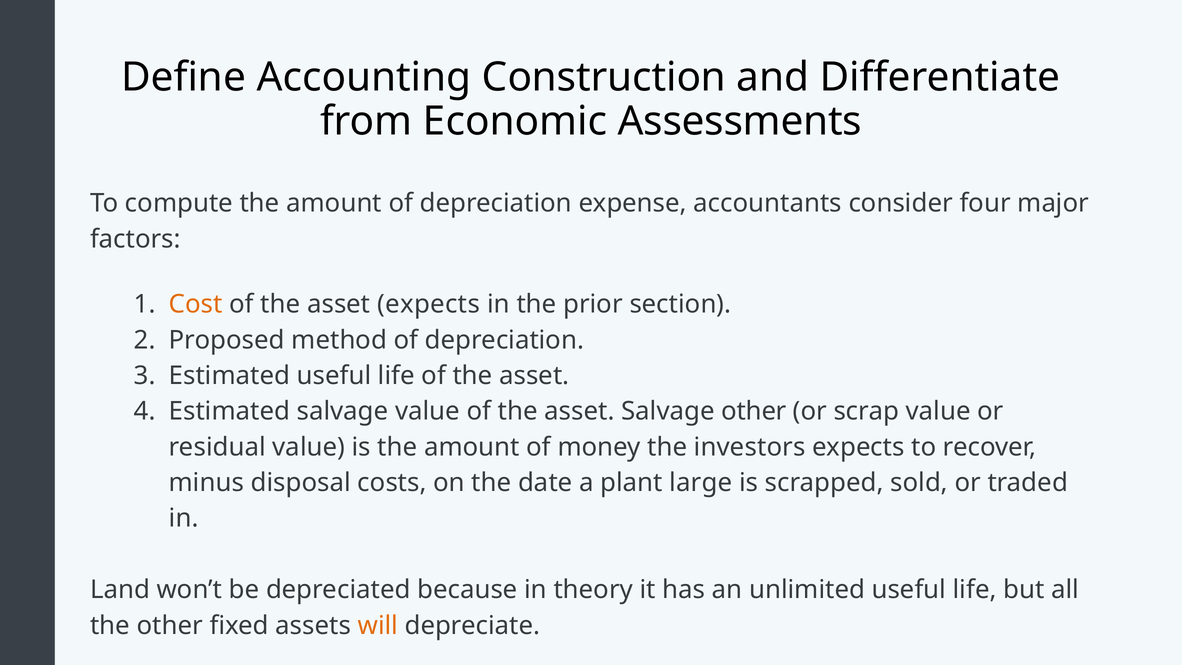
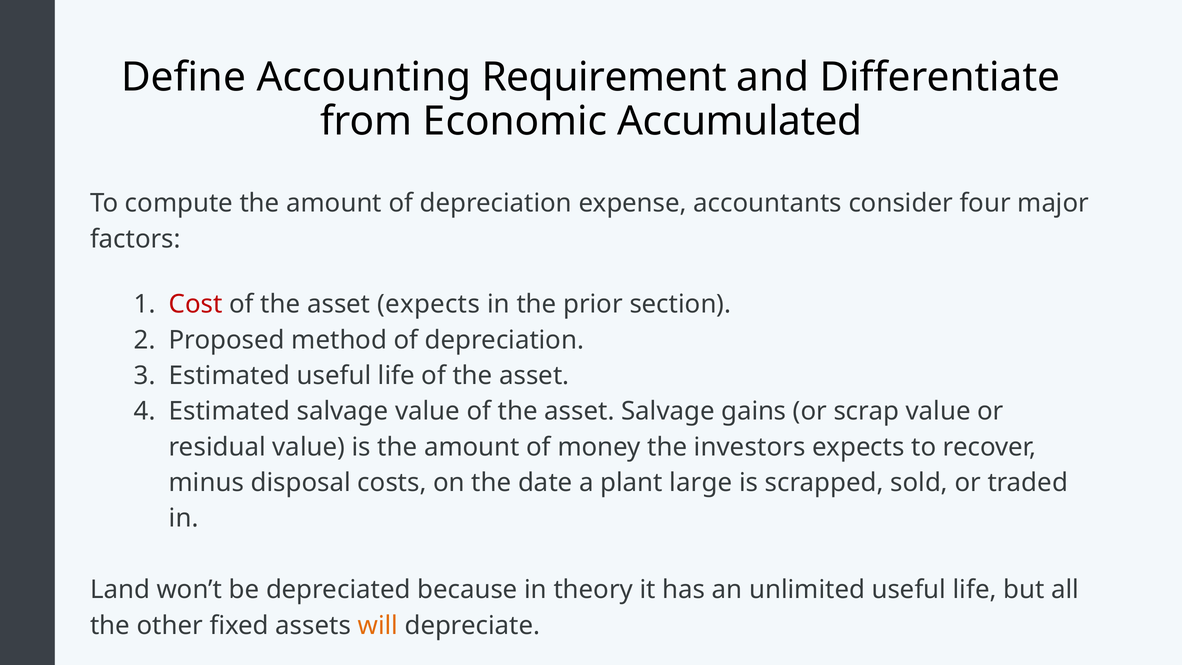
Construction: Construction -> Requirement (604, 77)
Assessments: Assessments -> Accumulated (740, 121)
Cost colour: orange -> red (196, 304)
Salvage other: other -> gains (754, 411)
